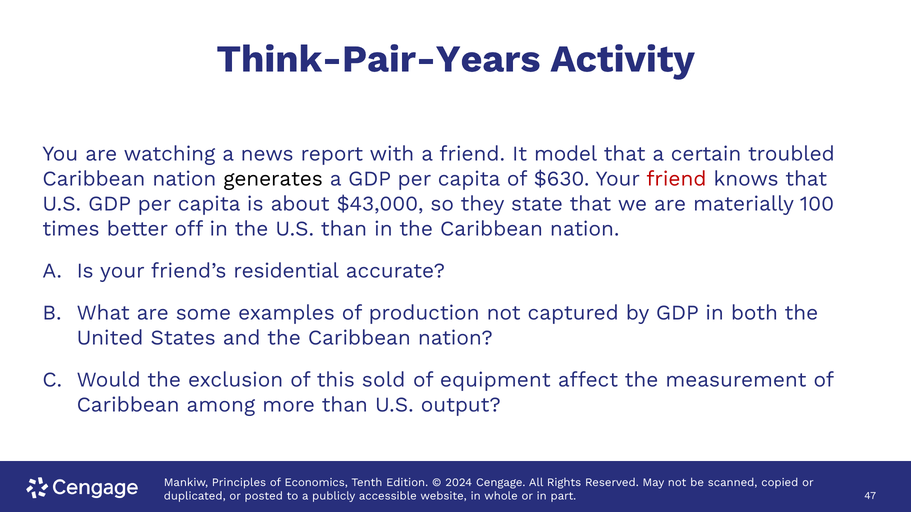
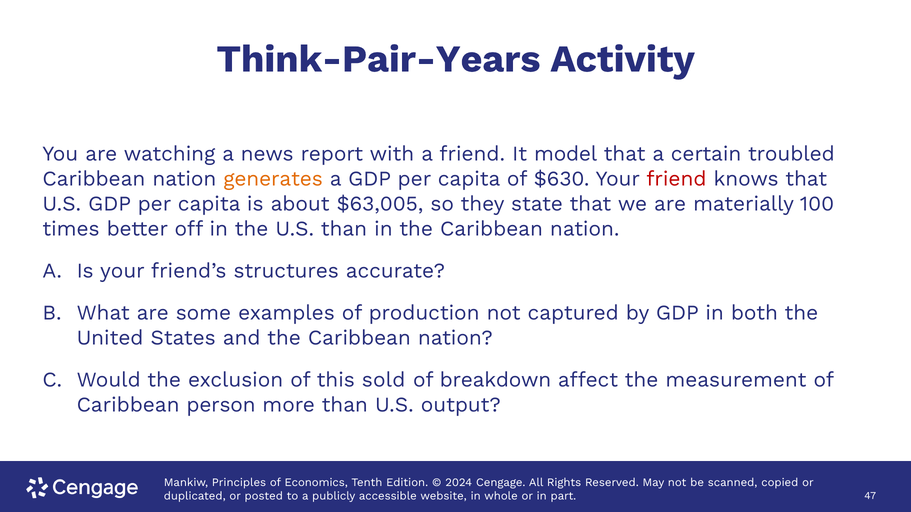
generates colour: black -> orange (273, 179)
$43,000: $43,000 -> $63,005 (380, 204)
residential: residential -> structures (286, 271)
equipment: equipment -> breakdown (495, 380)
among: among -> person (221, 405)
